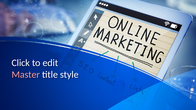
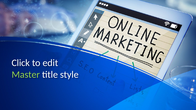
Master colour: pink -> light green (26, 75)
